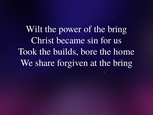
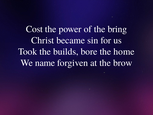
Wilt: Wilt -> Cost (34, 29)
share: share -> name (45, 63)
at the bring: bring -> brow (123, 63)
